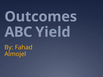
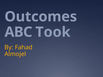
Yield: Yield -> Took (53, 32)
